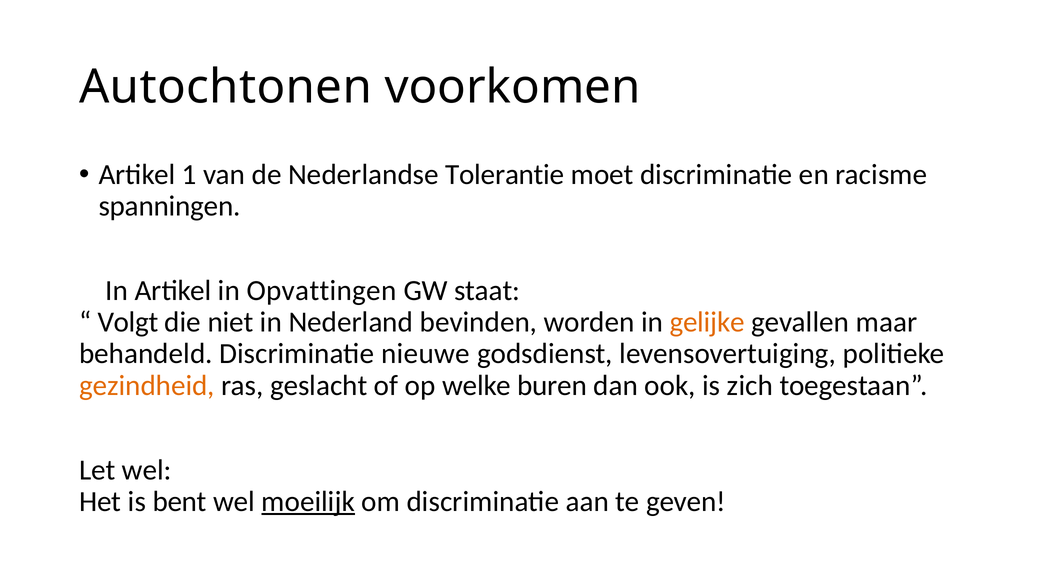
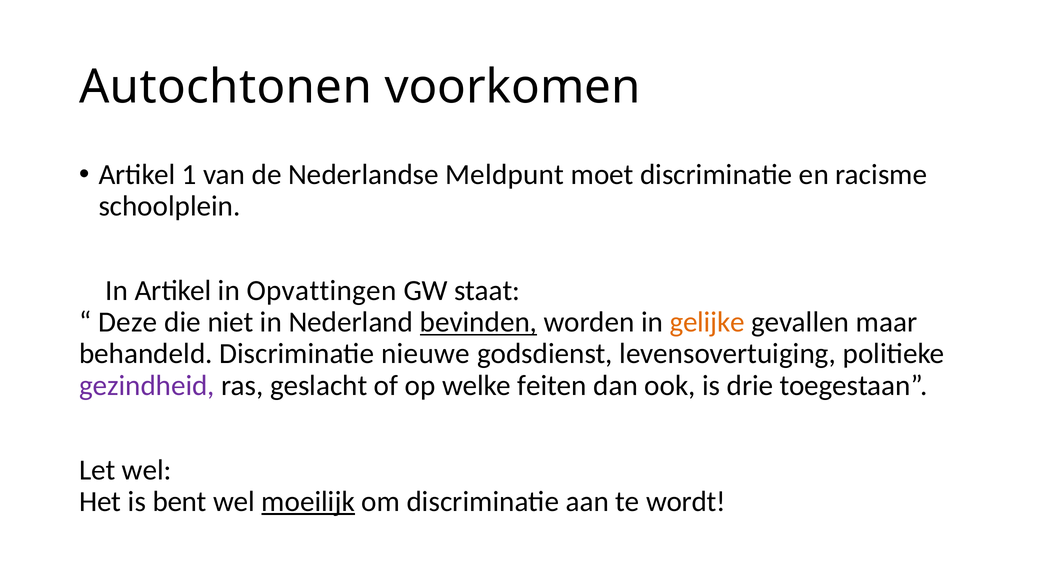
Tolerantie: Tolerantie -> Meldpunt (505, 175)
spanningen: spanningen -> schoolplein (169, 206)
Volgt: Volgt -> Deze (128, 323)
bevinden underline: none -> present (478, 323)
gezindheid colour: orange -> purple (147, 386)
buren: buren -> feiten (552, 386)
zich: zich -> drie (750, 386)
geven: geven -> wordt (686, 502)
